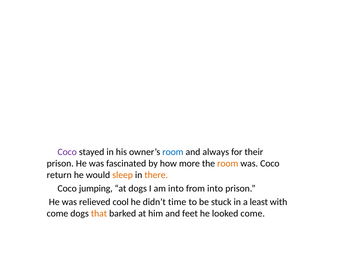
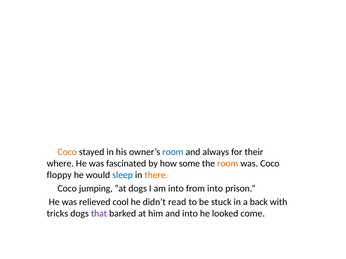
Coco colour: purple -> orange (67, 152)
prison: prison -> where (60, 164)
more: more -> some (189, 164)
return: return -> floppy (59, 175)
sleep colour: orange -> blue (123, 175)
time: time -> read (177, 202)
least: least -> back (259, 202)
come: come -> tricks (57, 214)
that colour: orange -> purple (99, 214)
and feet: feet -> into (190, 214)
